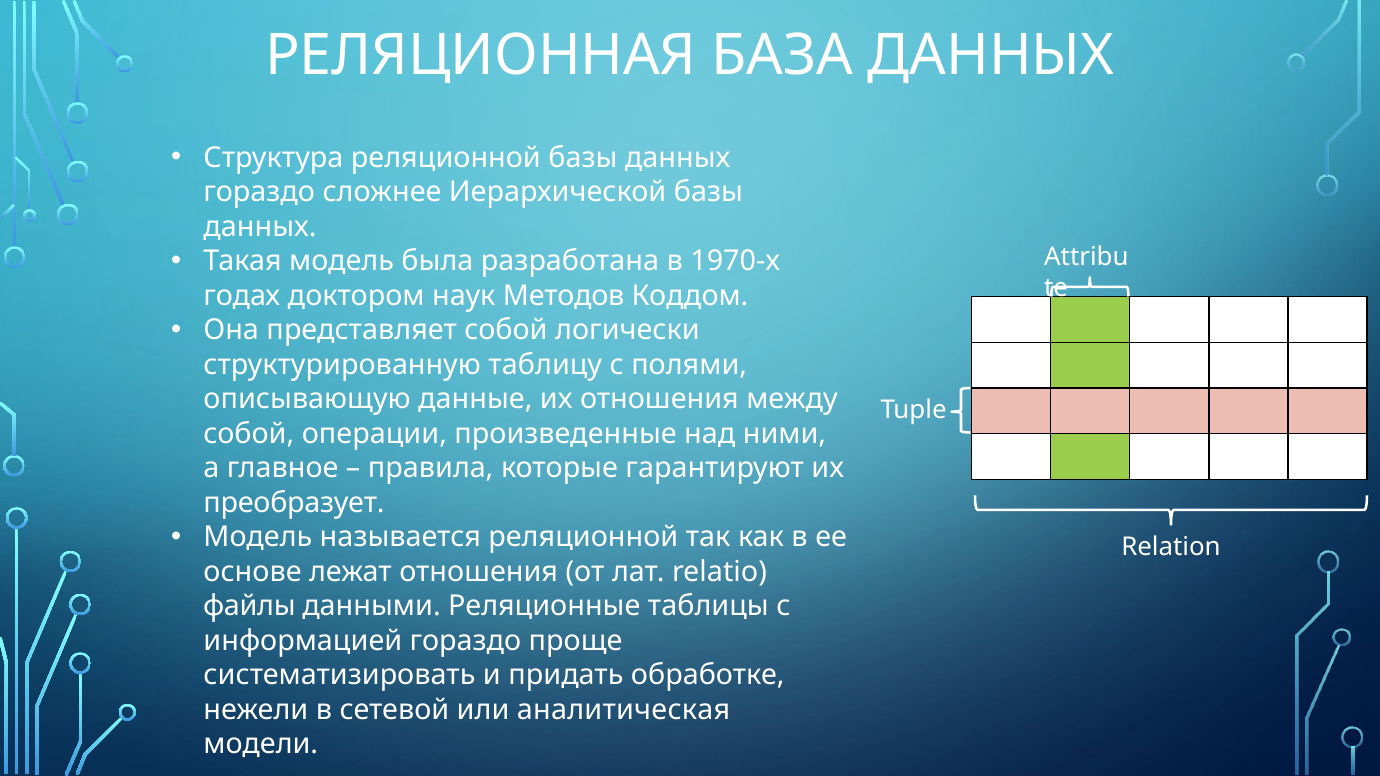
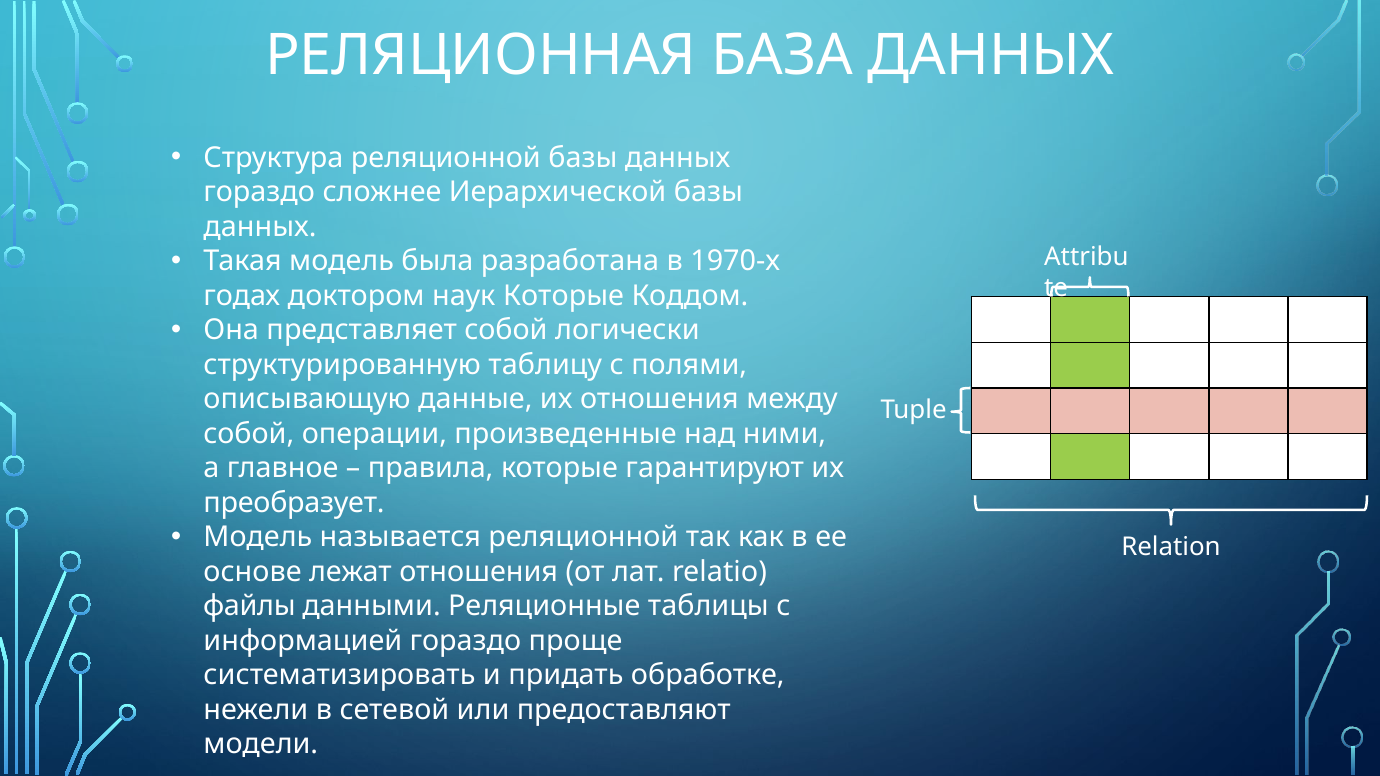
наук Методов: Методов -> Которые (564, 296)
аналитическая: аналитическая -> предоставляют (624, 710)
